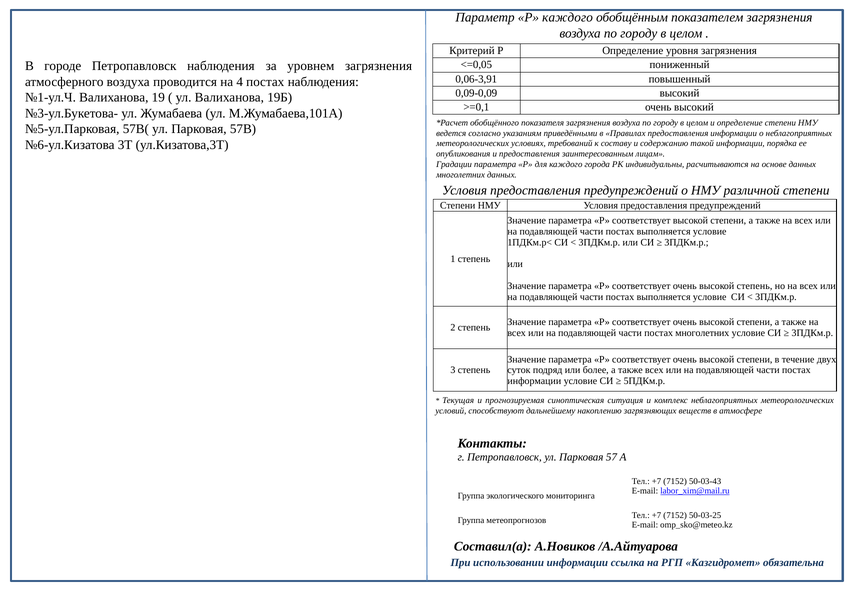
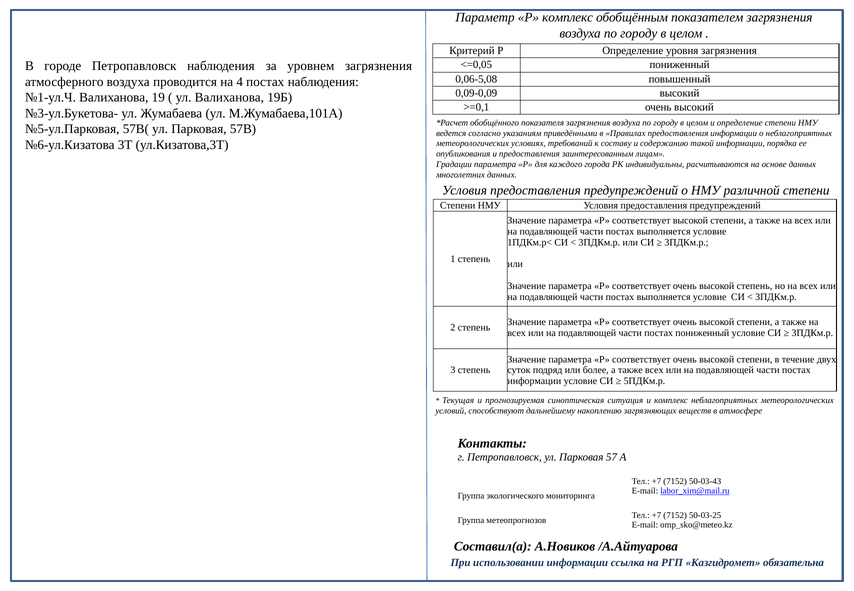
Р каждого: каждого -> комплекс (568, 18)
0,06-3,91: 0,06-3,91 -> 0,06-5,08 (476, 79)
постах многолетних: многолетних -> пониженный (702, 333)
